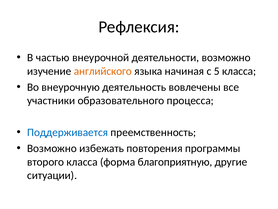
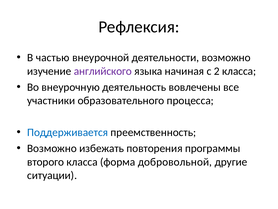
английского colour: orange -> purple (103, 71)
5: 5 -> 2 (217, 71)
благоприятную: благоприятную -> добровольной (175, 162)
